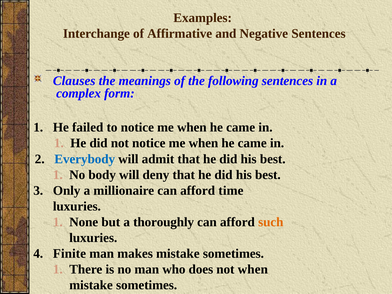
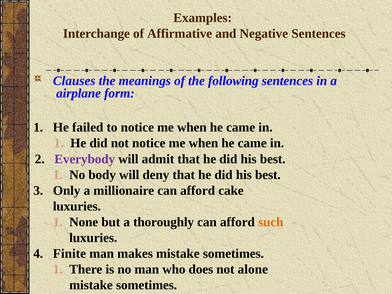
complex: complex -> airplane (79, 93)
Everybody colour: blue -> purple (85, 159)
time: time -> cake (231, 191)
not when: when -> alone (253, 269)
